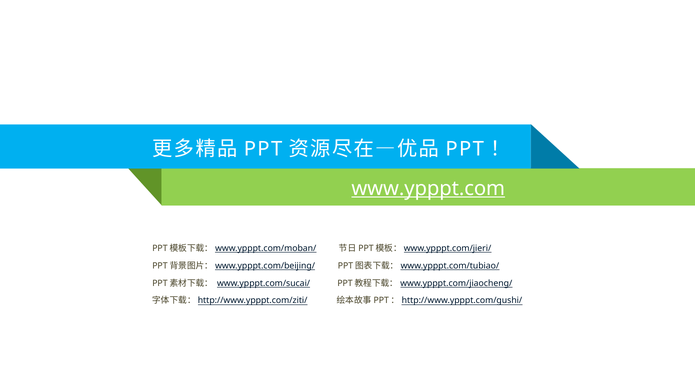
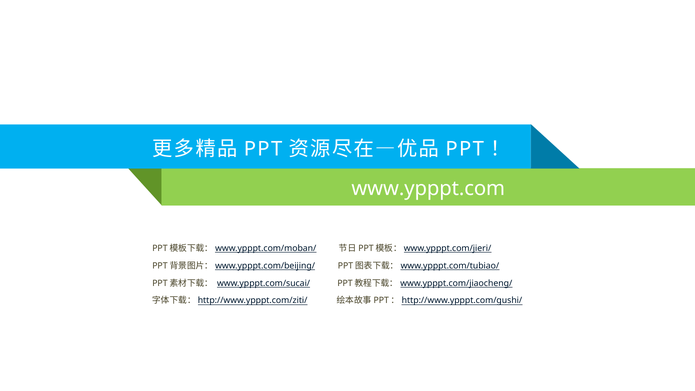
www.ypppt.com underline: present -> none (428, 188)
